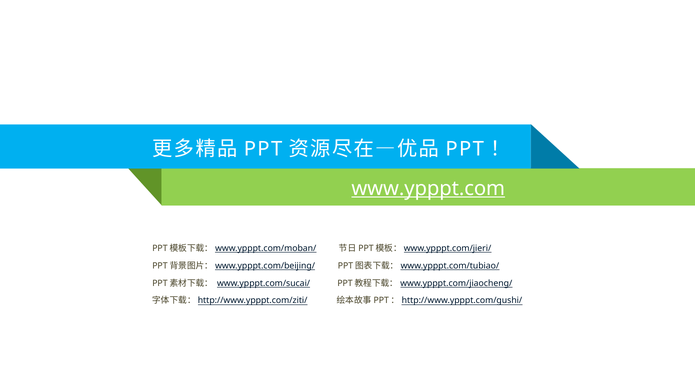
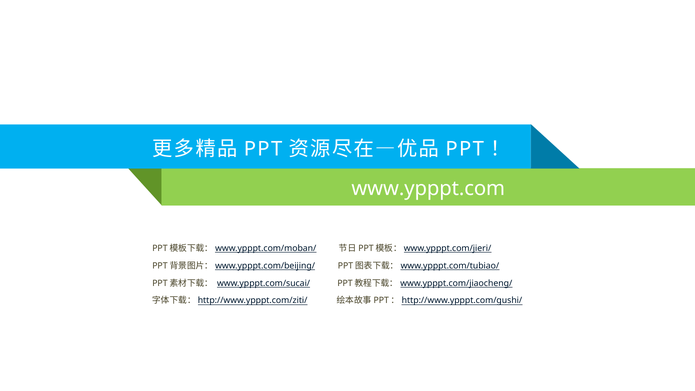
www.ypppt.com underline: present -> none (428, 188)
